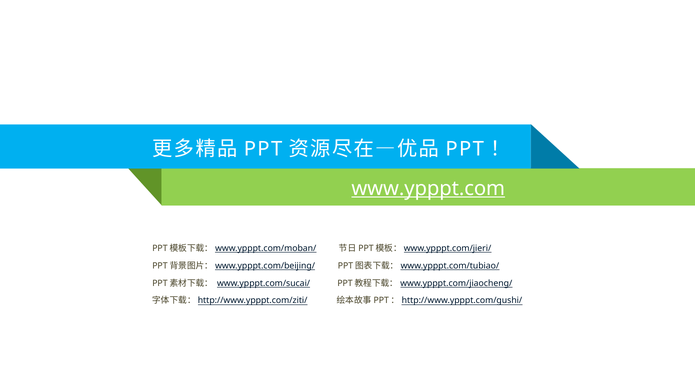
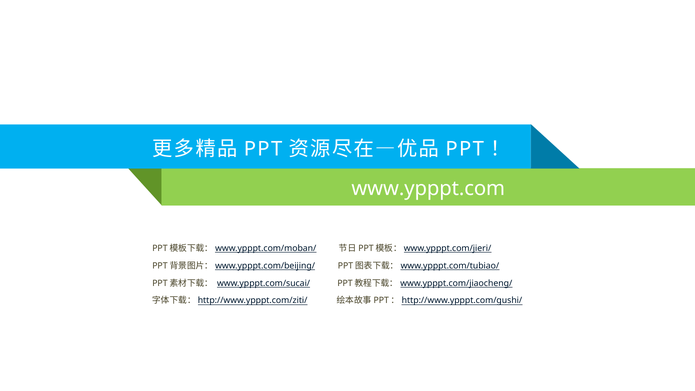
www.ypppt.com underline: present -> none (428, 188)
